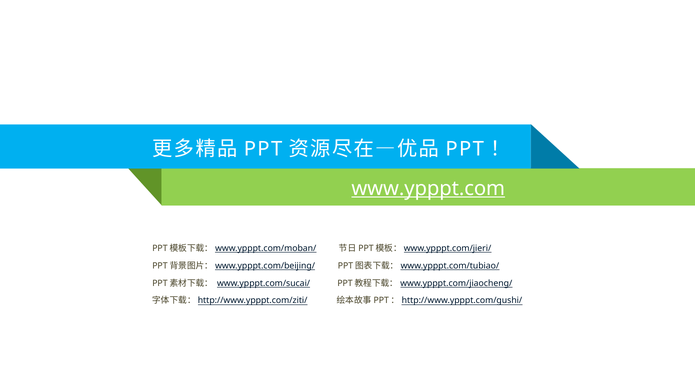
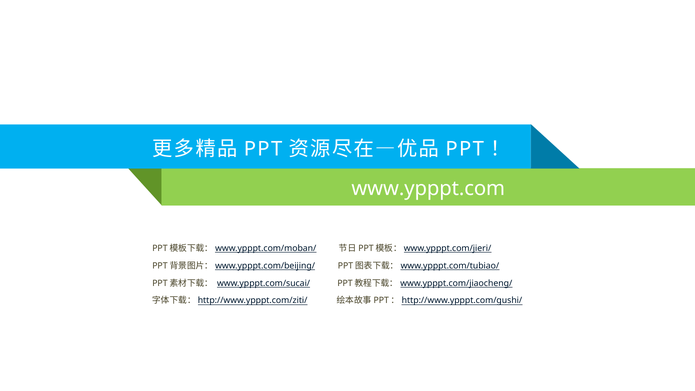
www.ypppt.com underline: present -> none (428, 188)
